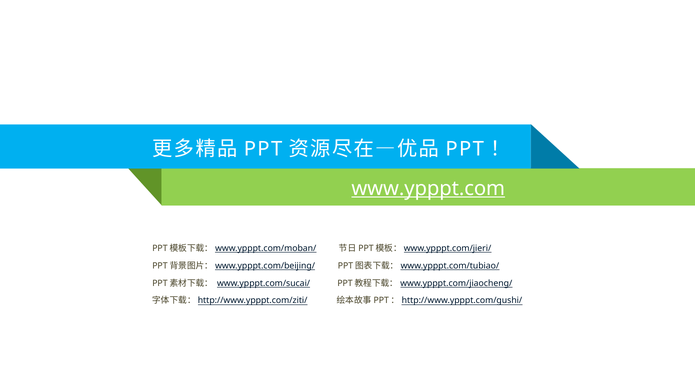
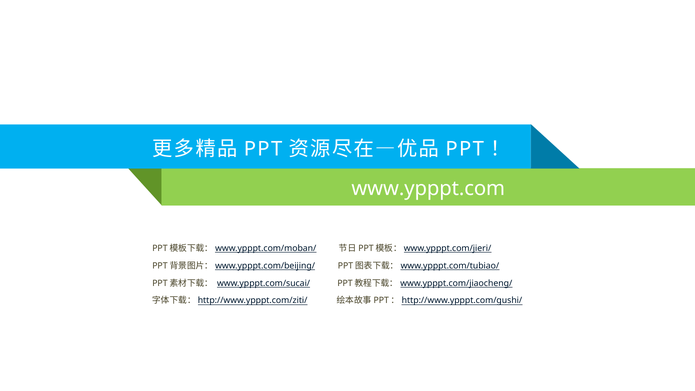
www.ypppt.com underline: present -> none (428, 188)
